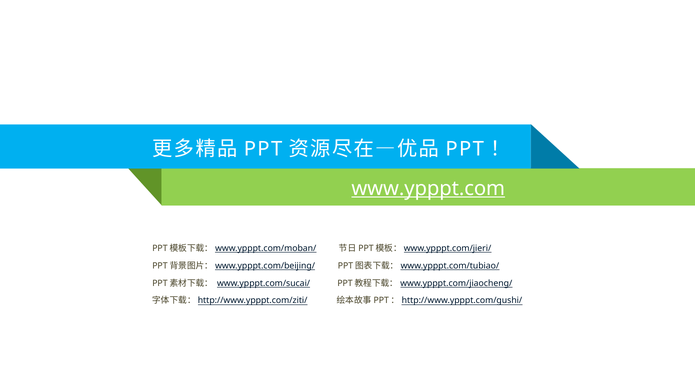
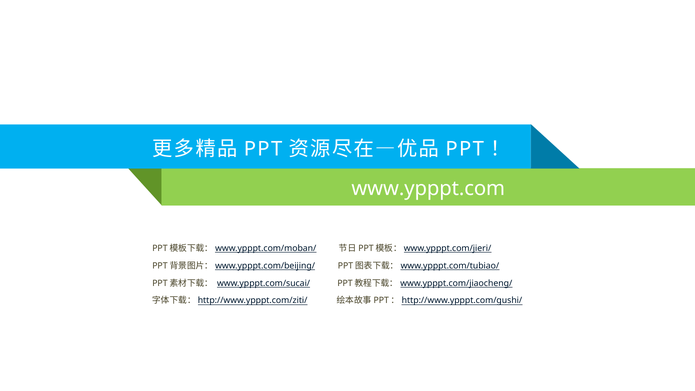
www.ypppt.com underline: present -> none (428, 188)
